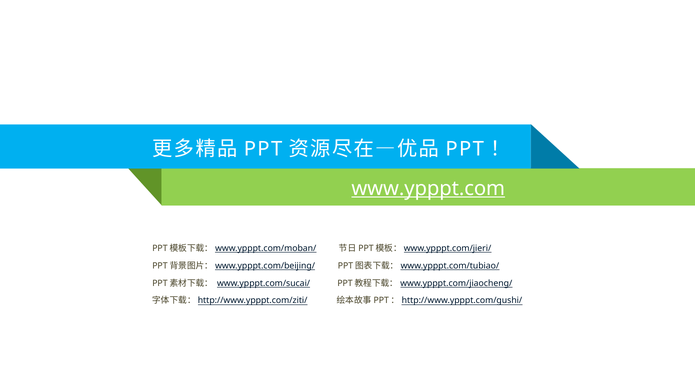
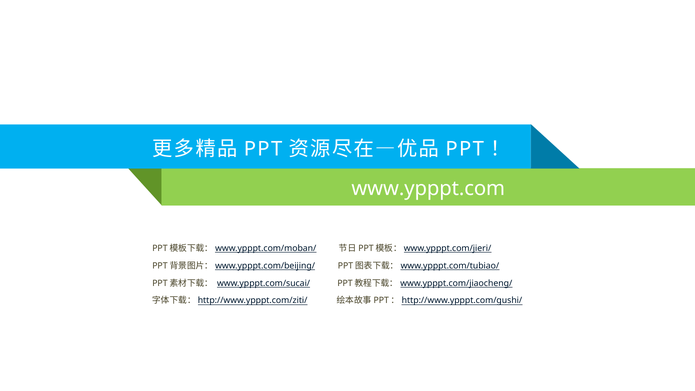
www.ypppt.com underline: present -> none (428, 188)
